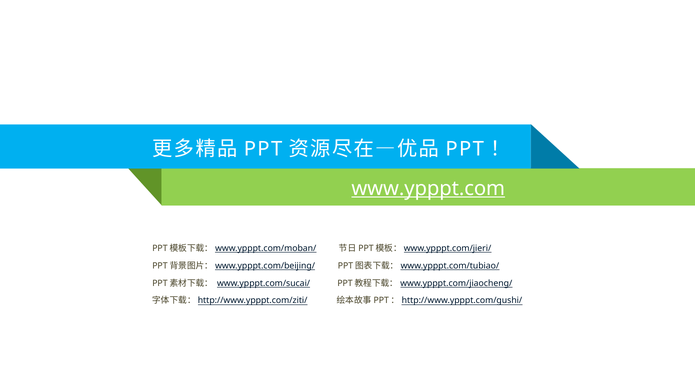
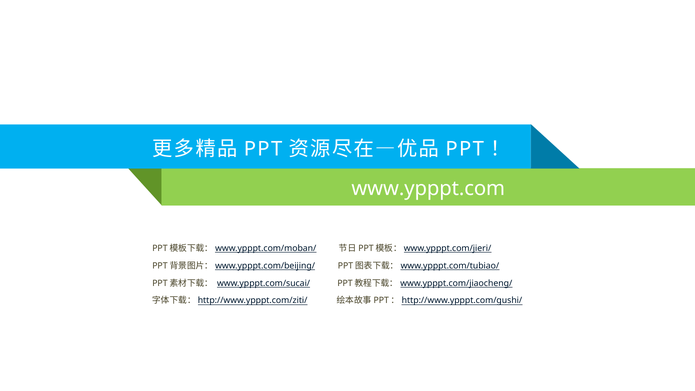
www.ypppt.com underline: present -> none (428, 188)
